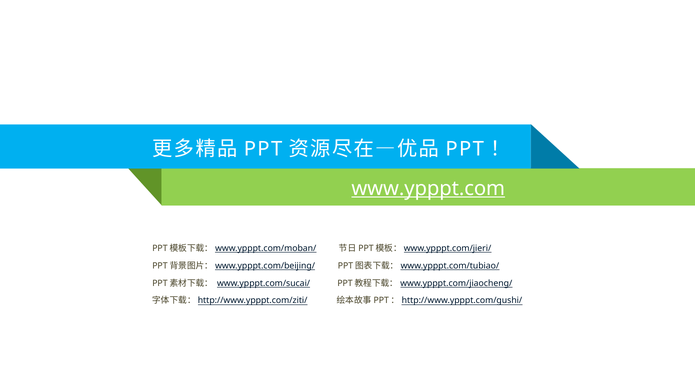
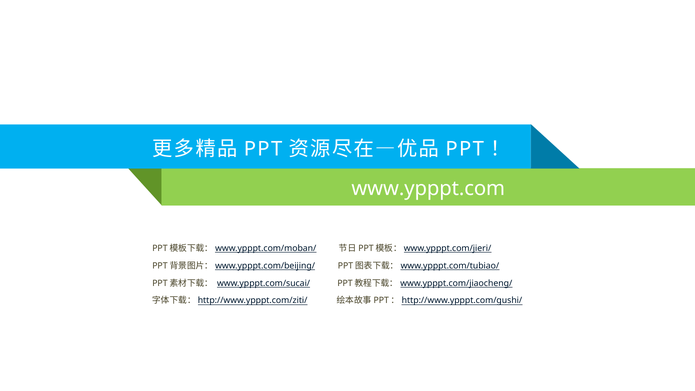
www.ypppt.com underline: present -> none (428, 188)
